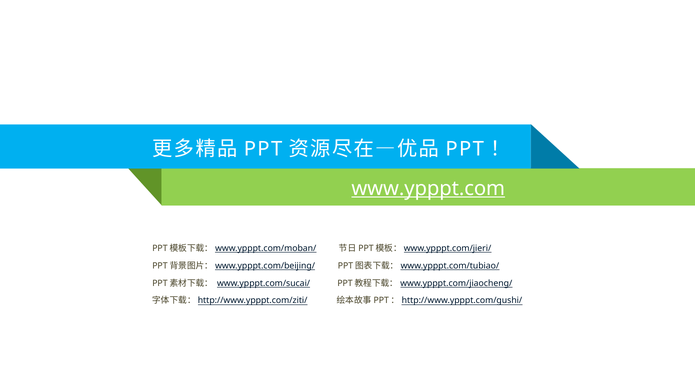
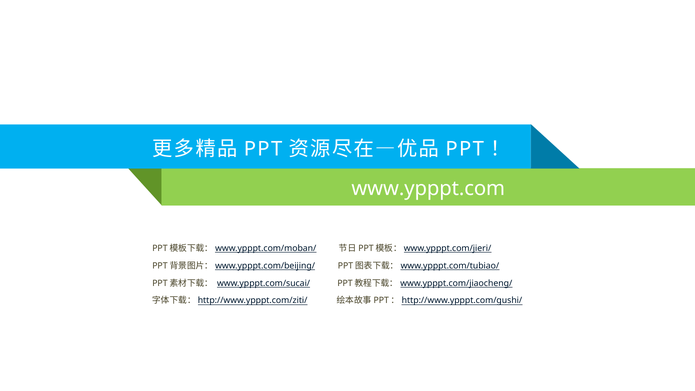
www.ypppt.com underline: present -> none (428, 188)
